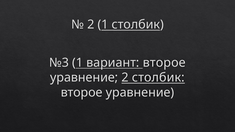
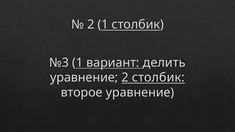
вариант второе: второе -> делить (164, 63)
